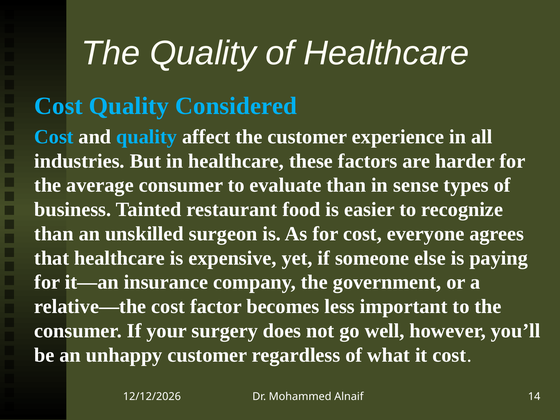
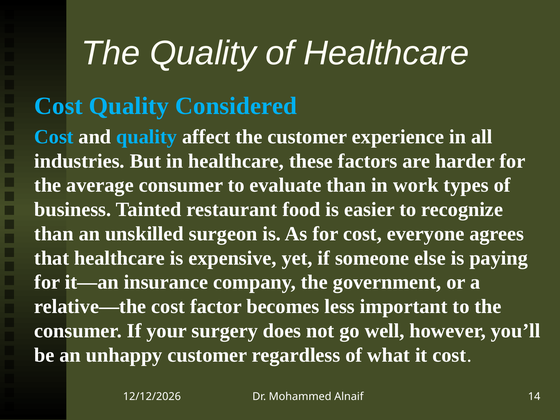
sense: sense -> work (416, 185)
